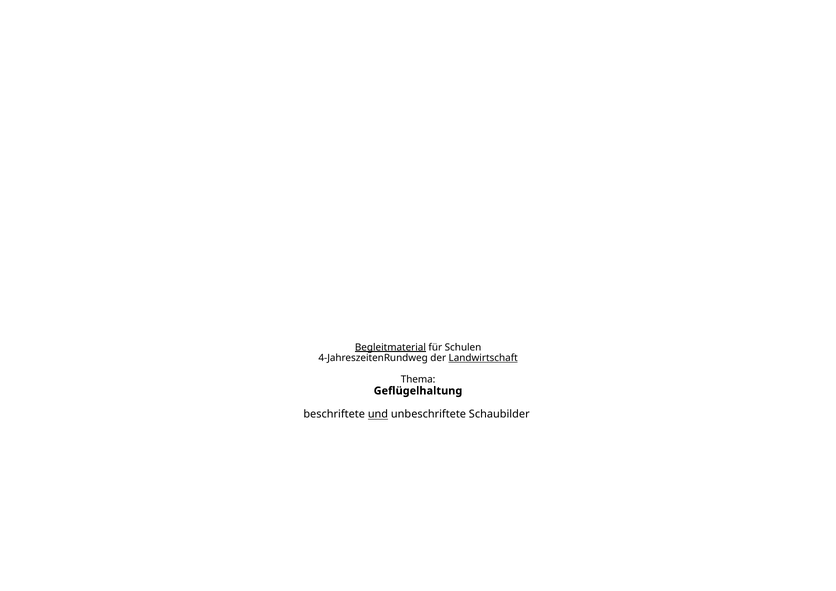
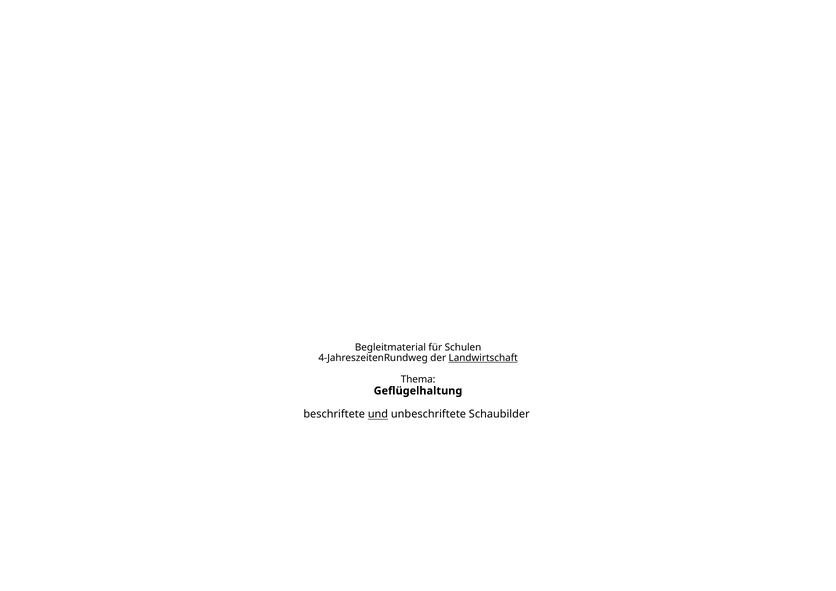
Begleitmaterial underline: present -> none (390, 347)
